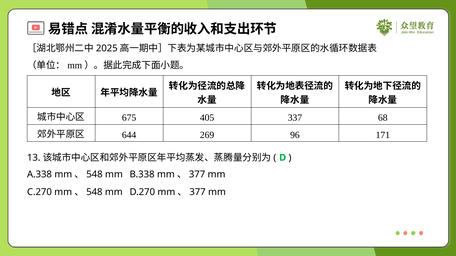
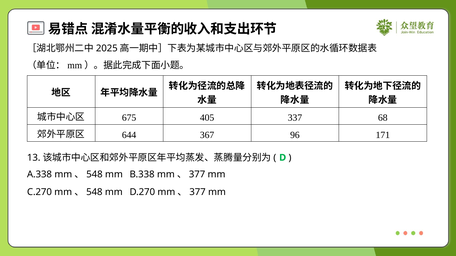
269: 269 -> 367 (207, 135)
